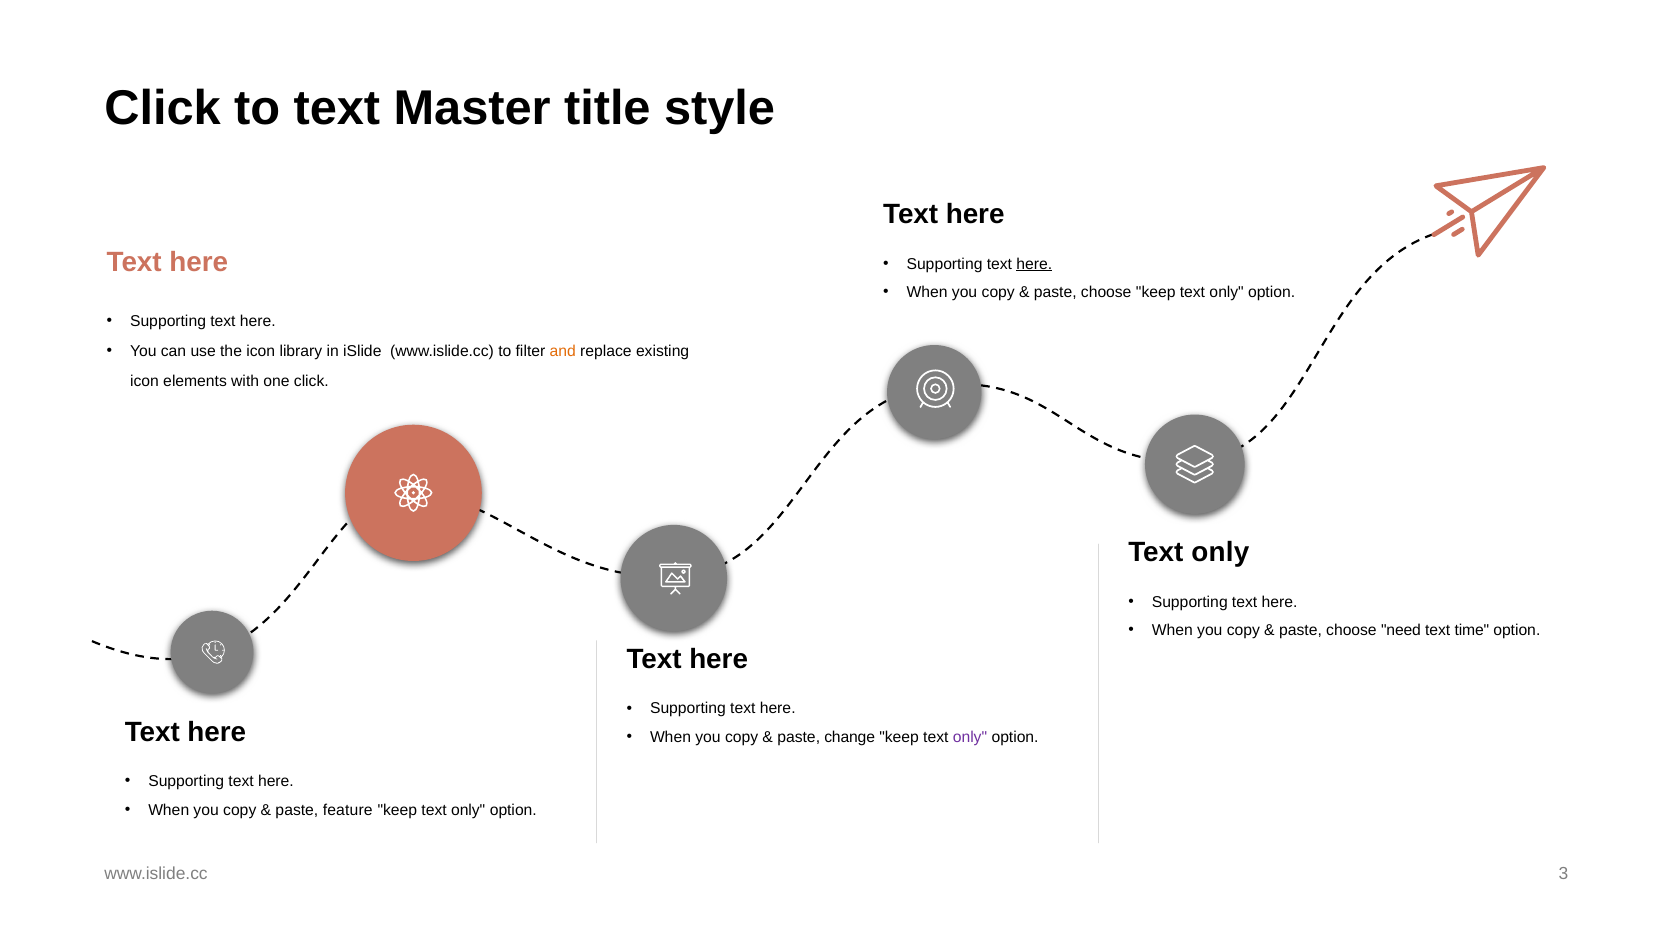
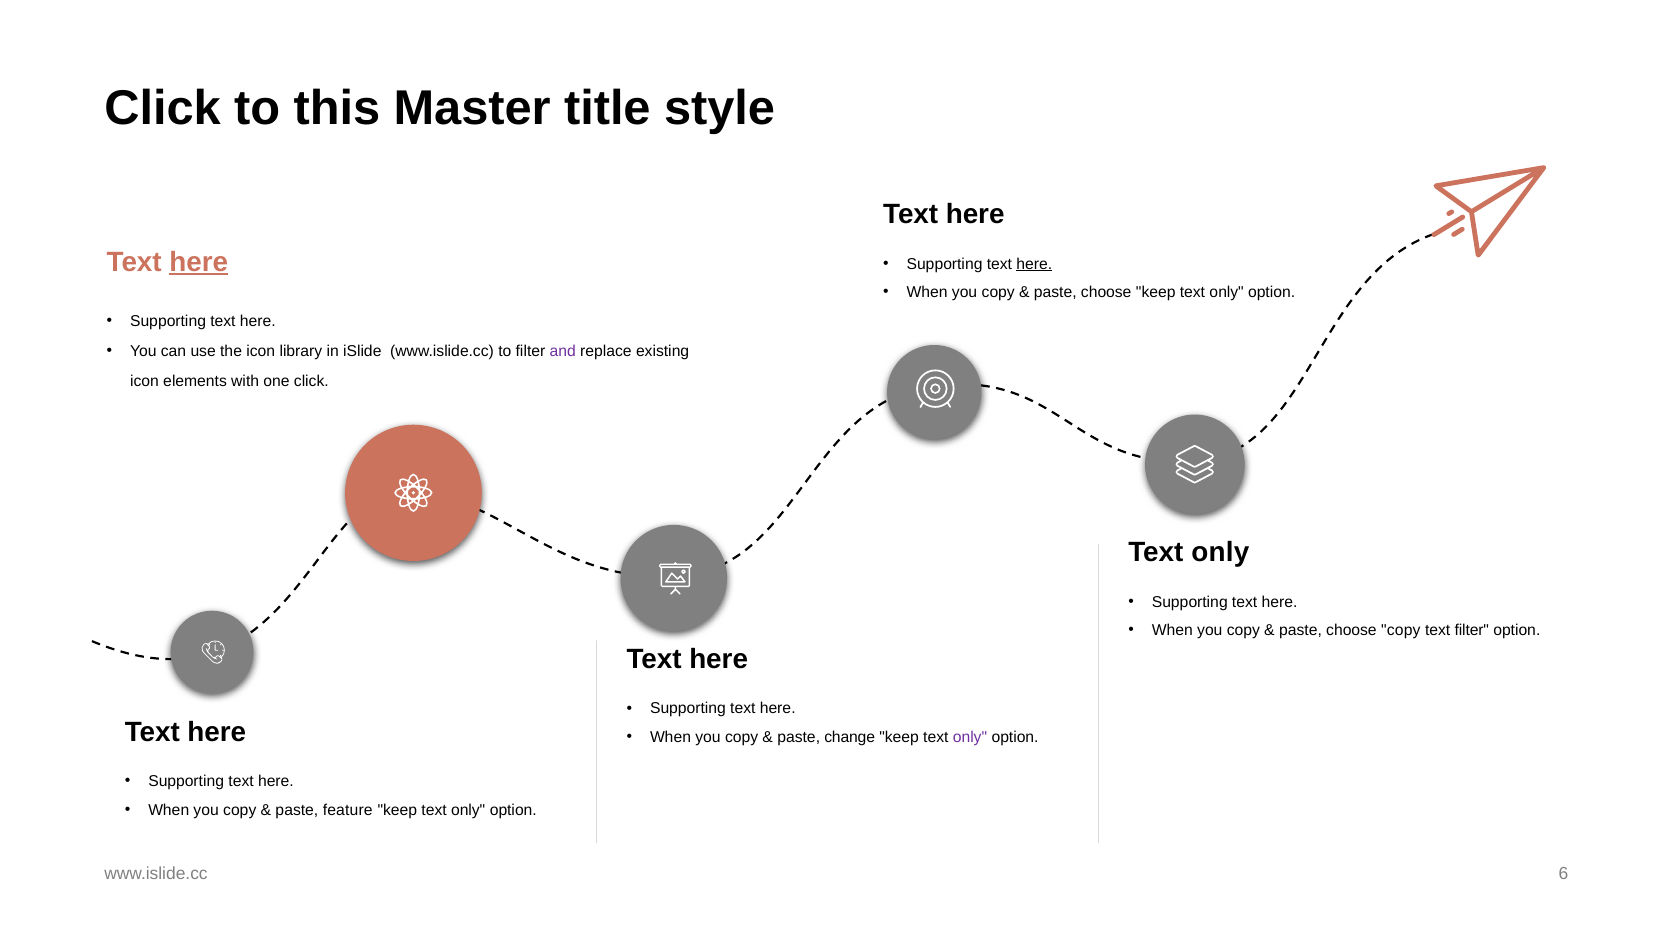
to text: text -> this (337, 108)
here underline: none -> present (199, 262)
and colour: orange -> purple (563, 351)
choose need: need -> copy (1401, 631)
text time: time -> filter (1472, 631)
3: 3 -> 6 (1563, 873)
